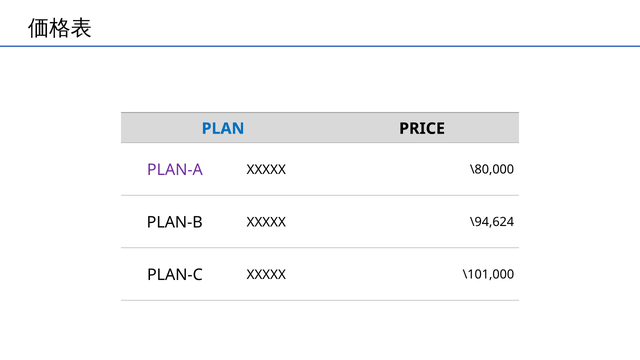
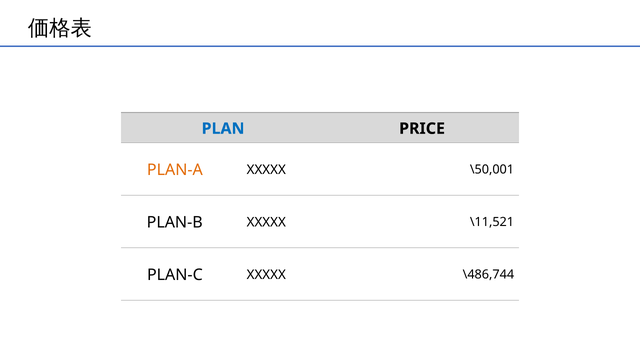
PLAN-A colour: purple -> orange (175, 170)
\80,000: \80,000 -> \50,001 (492, 170)
\94,624: \94,624 -> \11,521 (492, 222)
\101,000: \101,000 -> \486,744 (488, 275)
